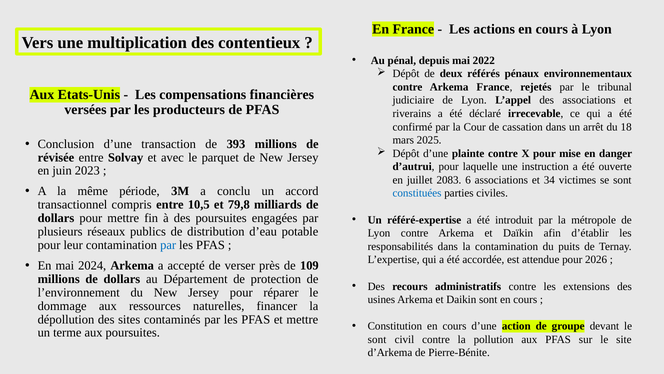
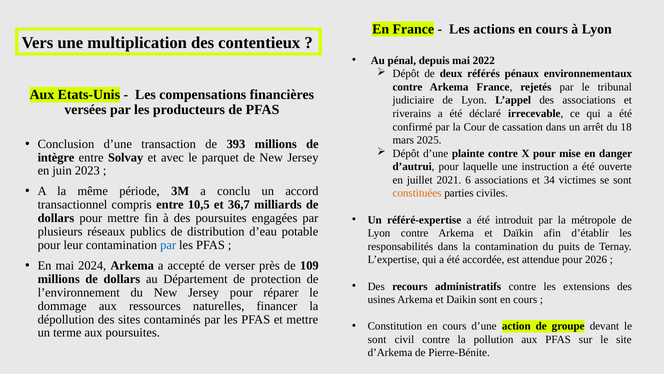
révisée: révisée -> intègre (56, 157)
2083: 2083 -> 2021 (449, 180)
constituées colour: blue -> orange (417, 193)
79,8: 79,8 -> 36,7 (239, 204)
